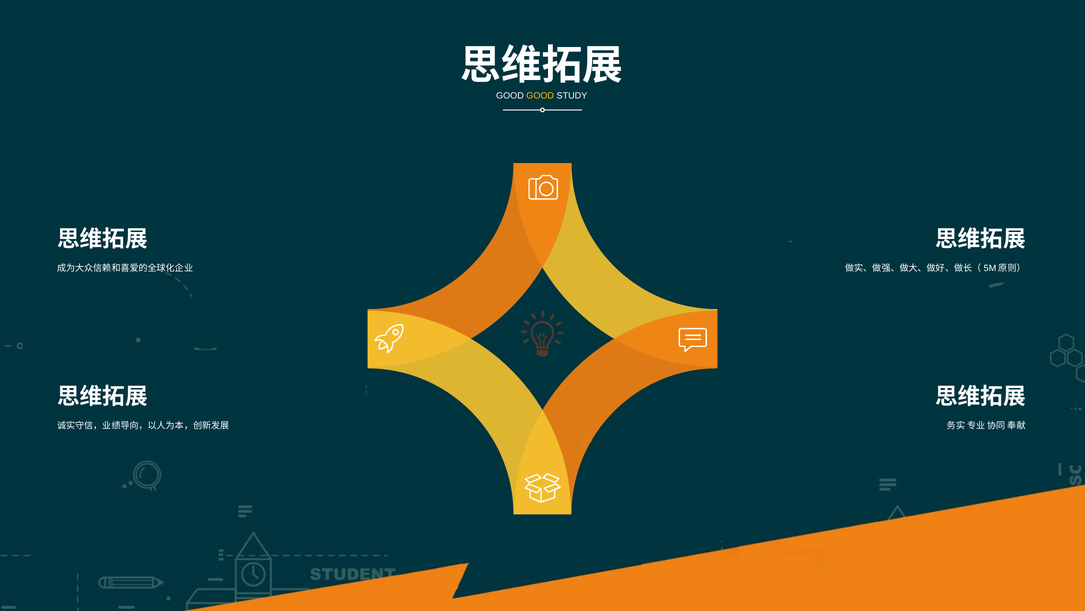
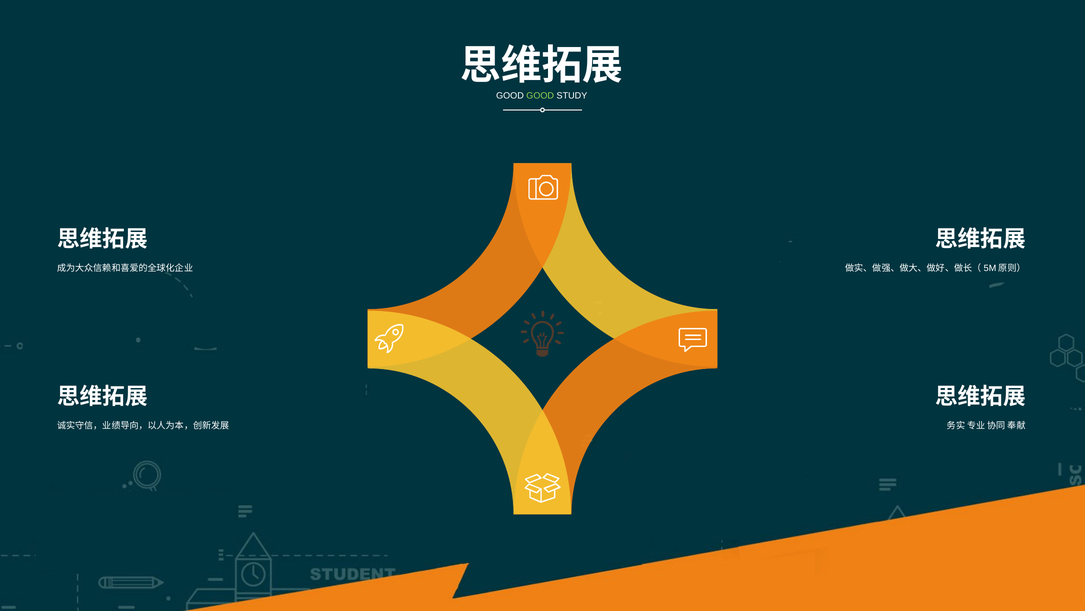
GOOD colour: yellow -> light green (540, 96)
